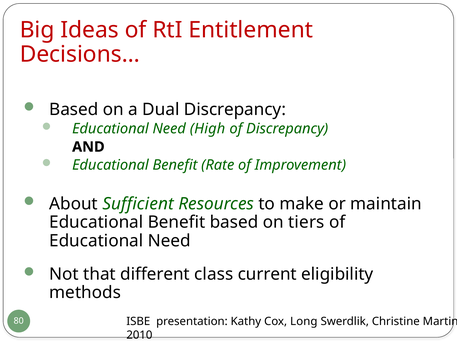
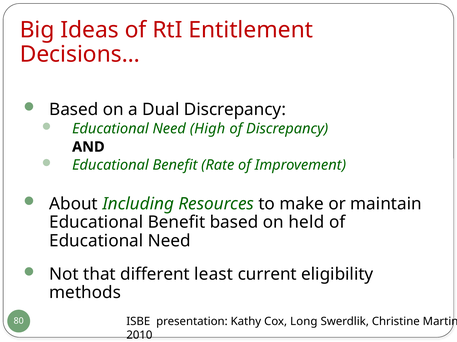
Sufficient: Sufficient -> Including (138, 204)
tiers: tiers -> held (306, 223)
class: class -> least (214, 275)
